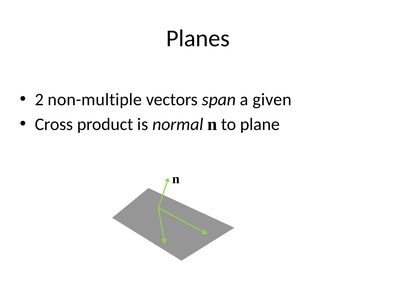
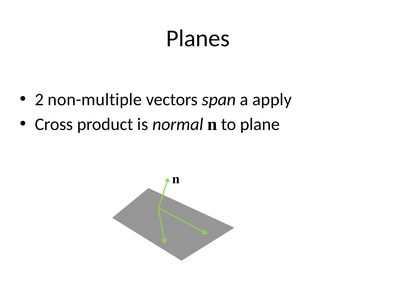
given: given -> apply (272, 100)
